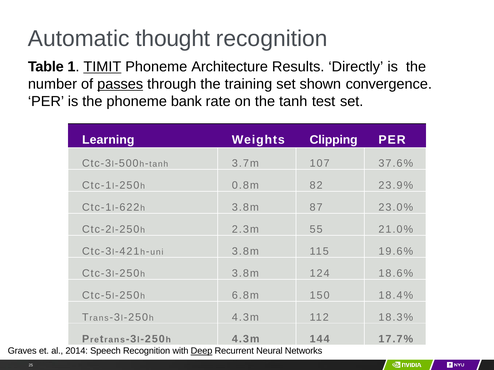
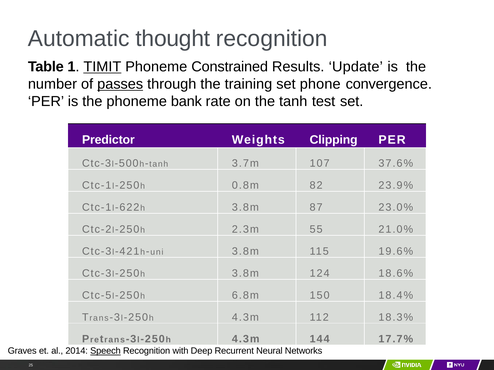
Architecture: Architecture -> Constrained (230, 67)
Directly: Directly -> Update (356, 67)
shown: shown -> phone (320, 84)
Learning: Learning -> Predictor (108, 140)
Speech underline: none -> present (105, 351)
Deep underline: present -> none (202, 351)
